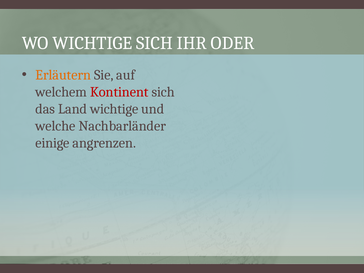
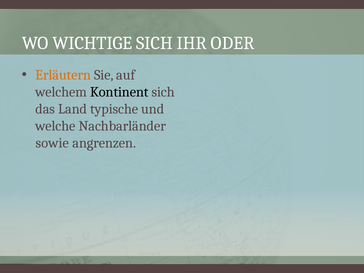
Kontinent colour: red -> black (119, 92)
Land wichtige: wichtige -> typische (114, 109)
einige: einige -> sowie (52, 143)
